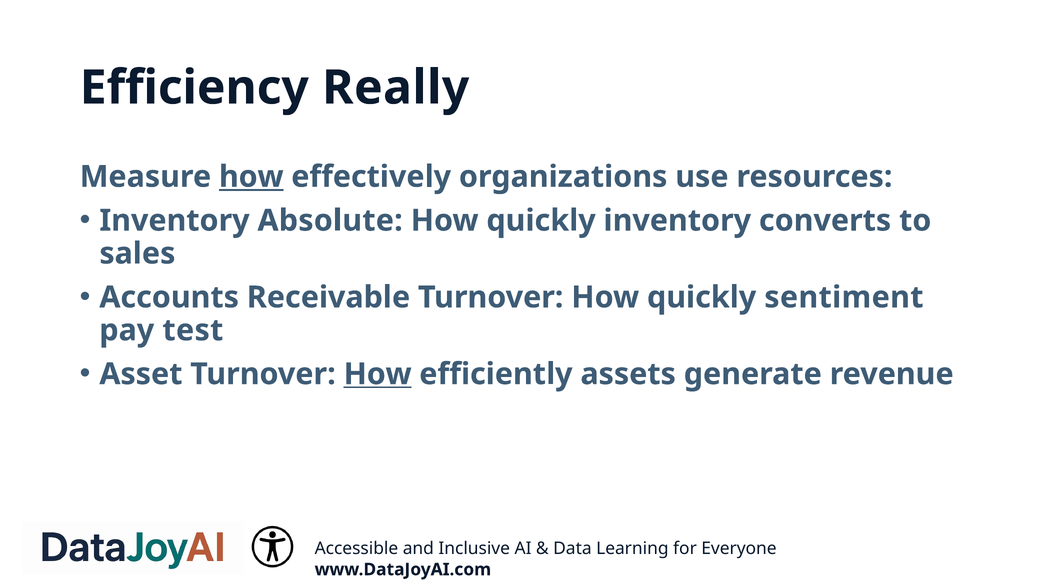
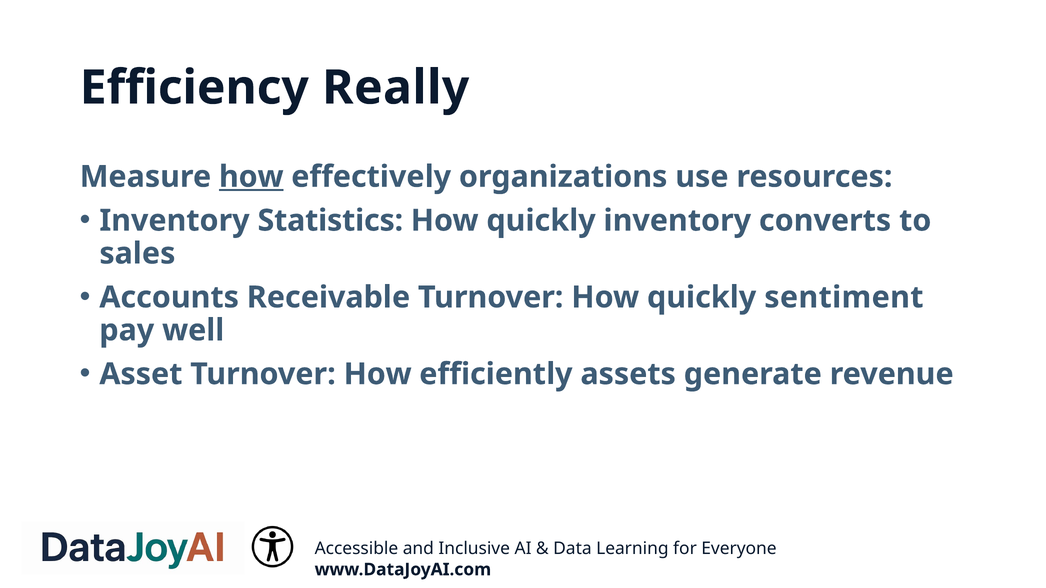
Absolute: Absolute -> Statistics (330, 221)
test: test -> well (193, 330)
How underline: present -> none (378, 374)
